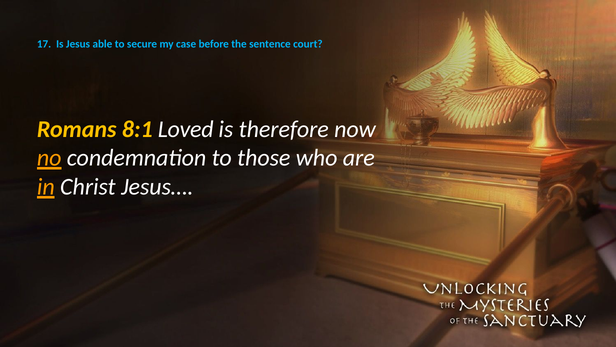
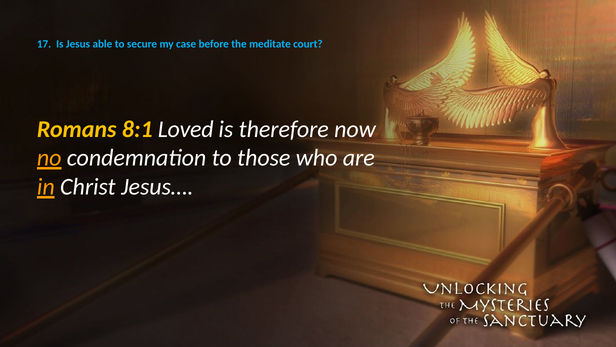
sentence: sentence -> meditate (270, 44)
